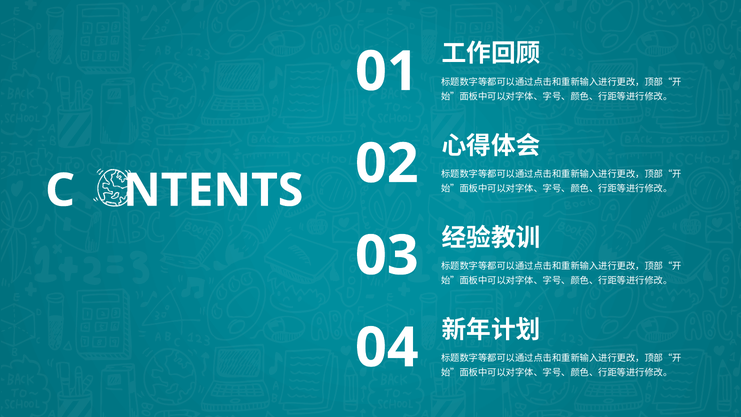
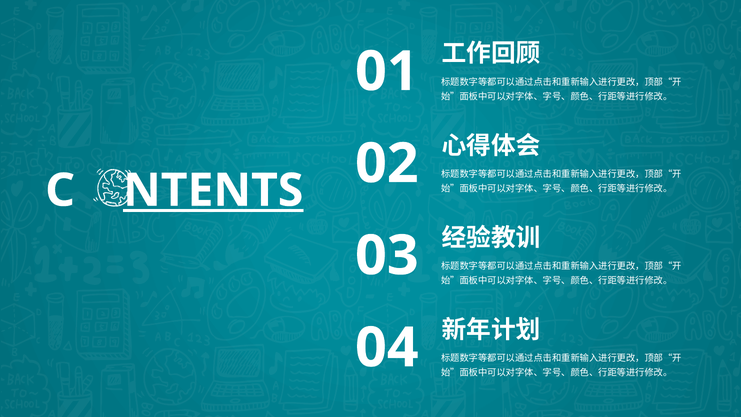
NTENTS underline: none -> present (213, 190)
